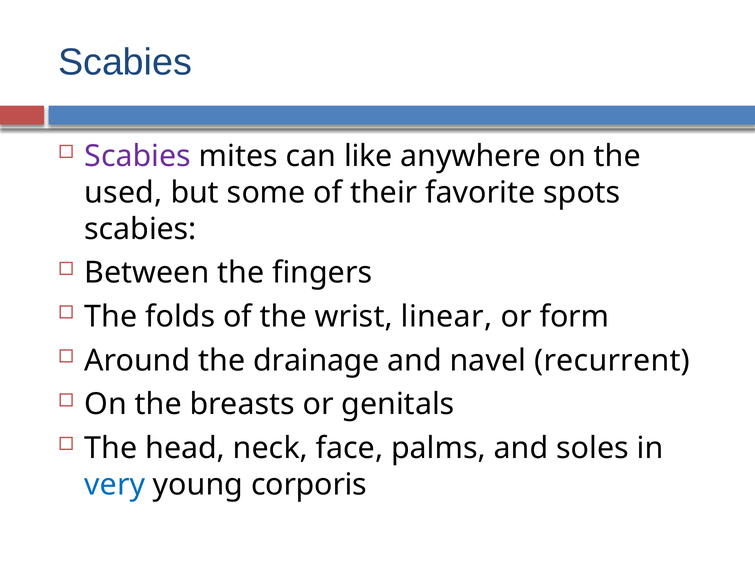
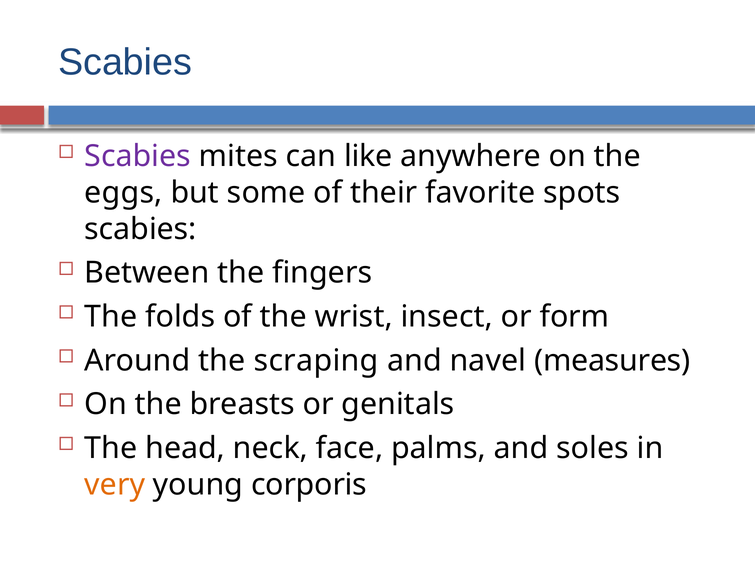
used: used -> eggs (123, 193)
linear: linear -> insect (447, 317)
drainage: drainage -> scraping (316, 361)
recurrent: recurrent -> measures (612, 361)
very colour: blue -> orange (115, 485)
